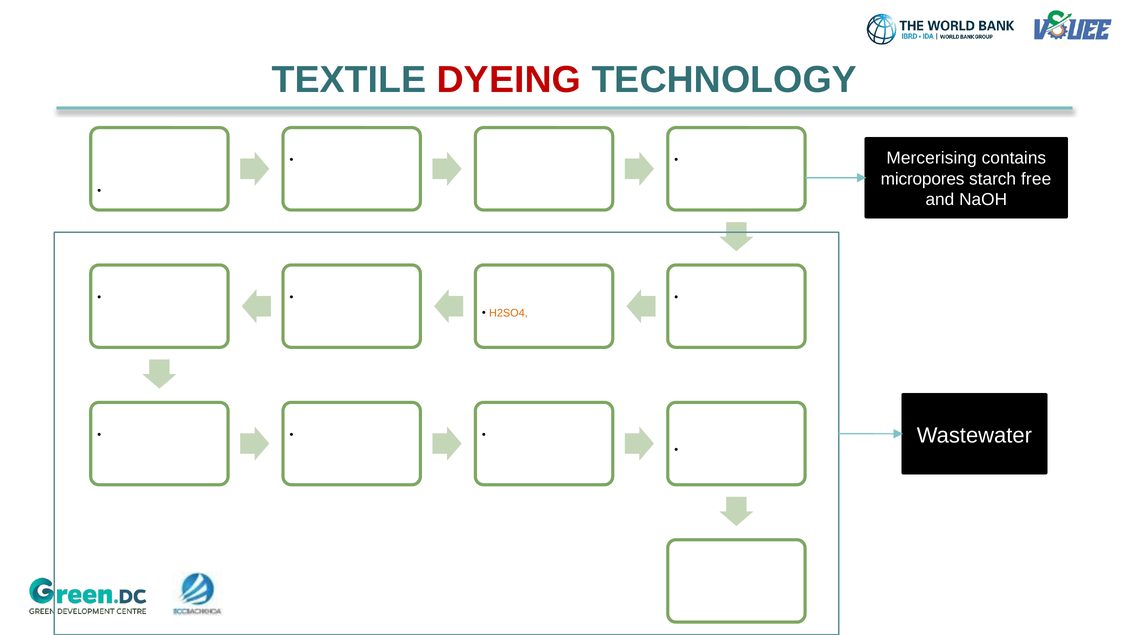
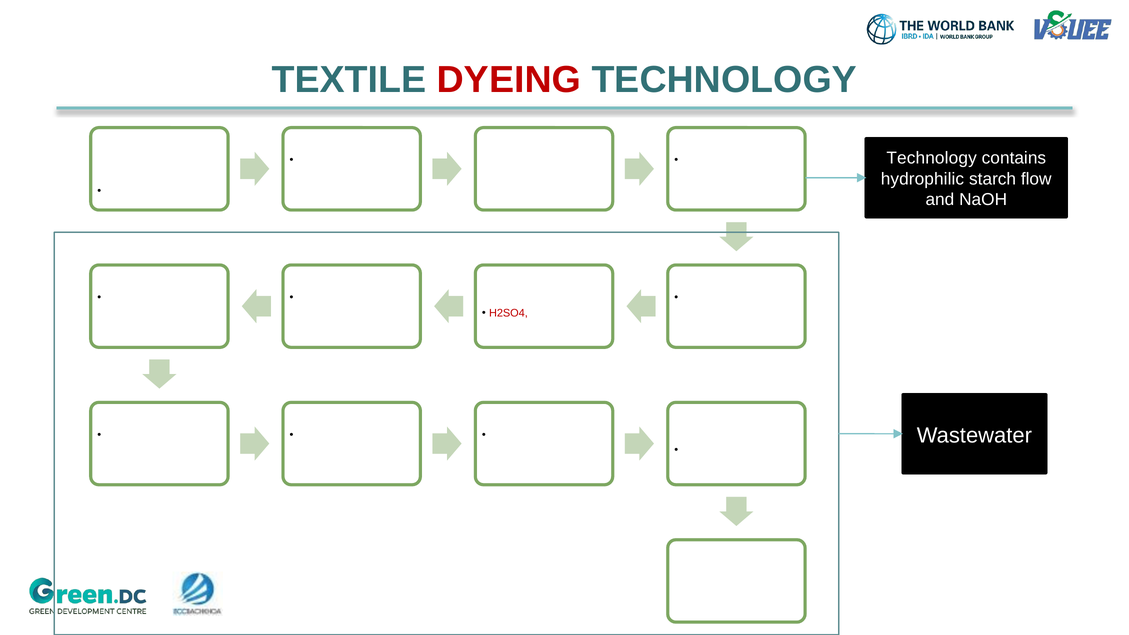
Mercerising: Mercerising -> Technology (932, 158)
micropores: micropores -> hydrophilic (922, 179)
free: free -> flow (1036, 179)
H2SO4 colour: orange -> red (508, 313)
